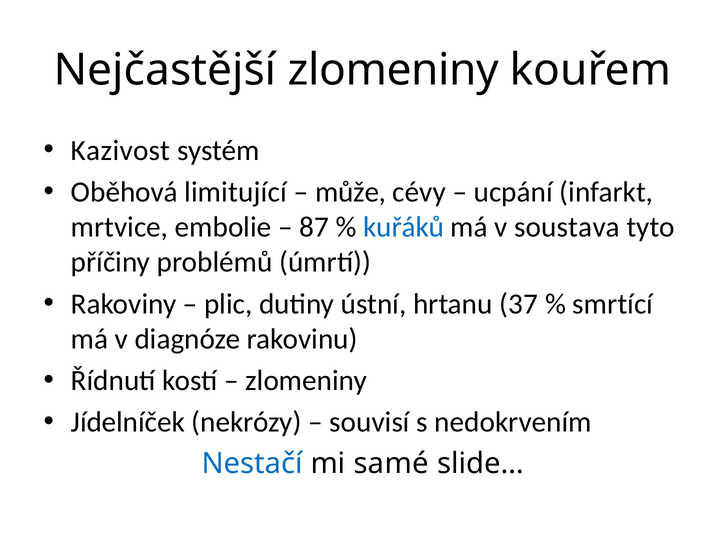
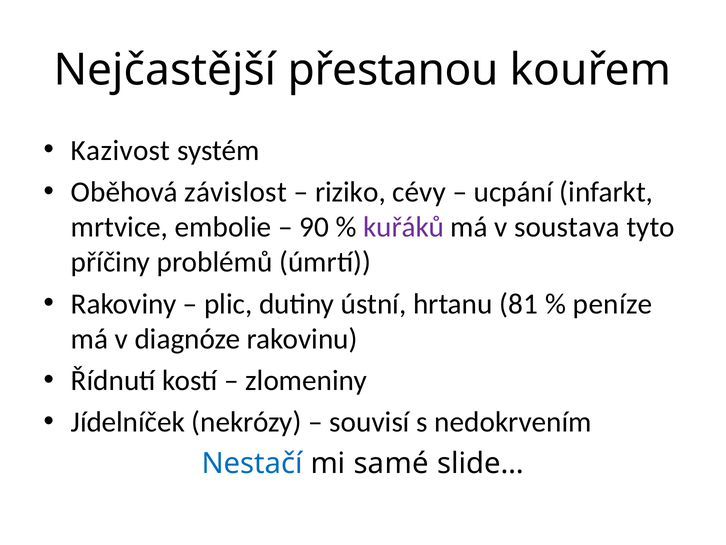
Nejčastější zlomeniny: zlomeniny -> přestanou (393, 70)
limitující: limitující -> závislost (236, 192)
může: může -> riziko (350, 192)
87: 87 -> 90 (314, 227)
kuřáků colour: blue -> purple (404, 227)
37: 37 -> 81 (519, 304)
smrtící: smrtící -> peníze (613, 304)
